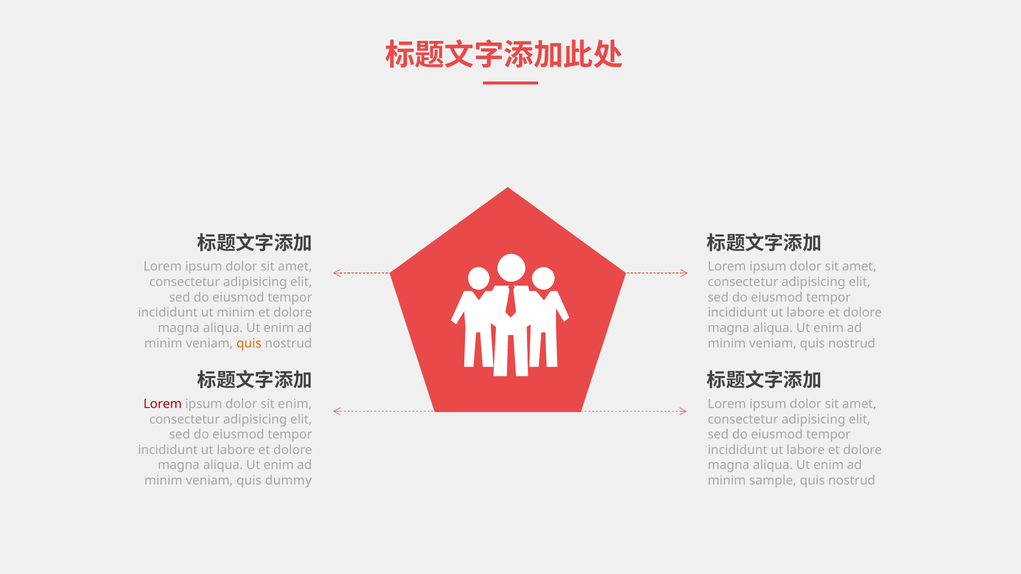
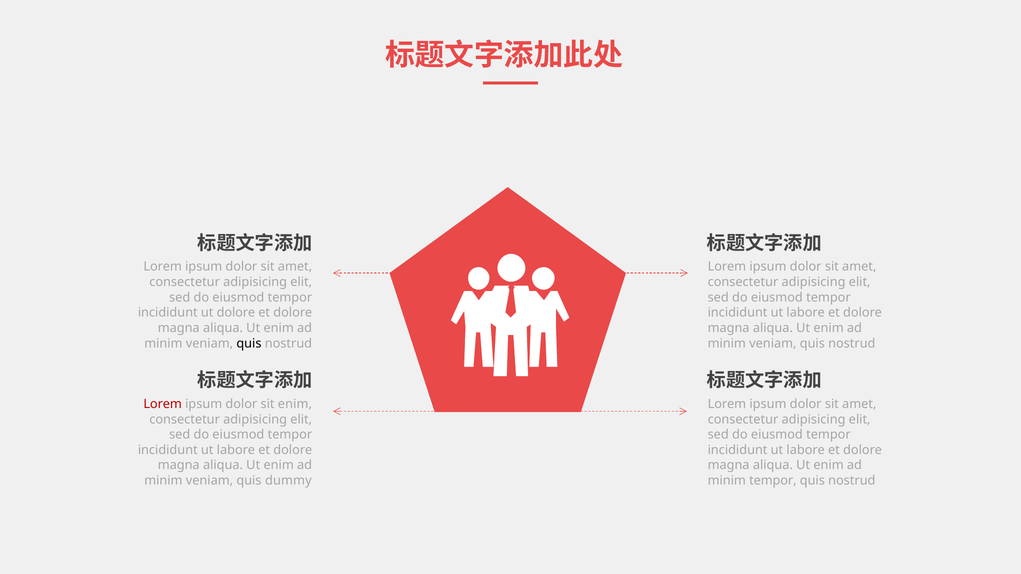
ut minim: minim -> dolore (236, 313)
quis colour: orange -> black (249, 343)
minim sample: sample -> tempor (773, 481)
